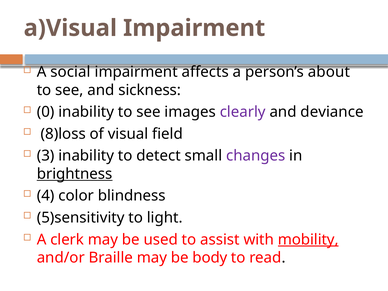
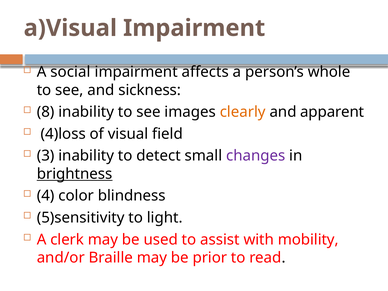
about: about -> whole (329, 72)
0: 0 -> 8 (46, 112)
clearly colour: purple -> orange (243, 112)
deviance: deviance -> apparent (332, 112)
8)loss: 8)loss -> 4)loss (63, 134)
mobility underline: present -> none (308, 240)
body: body -> prior (210, 258)
